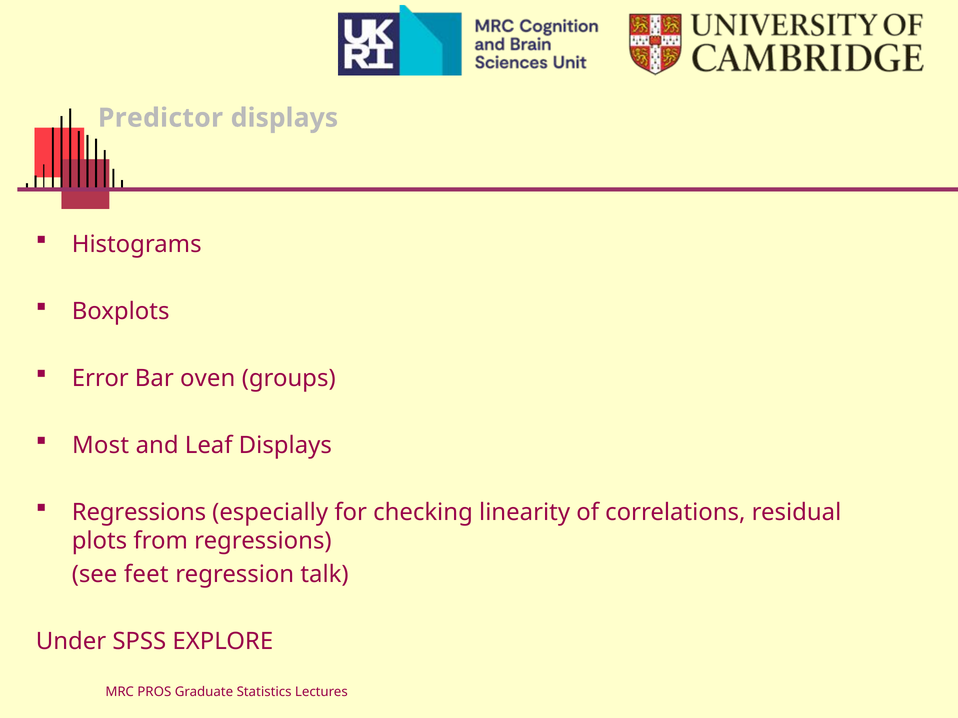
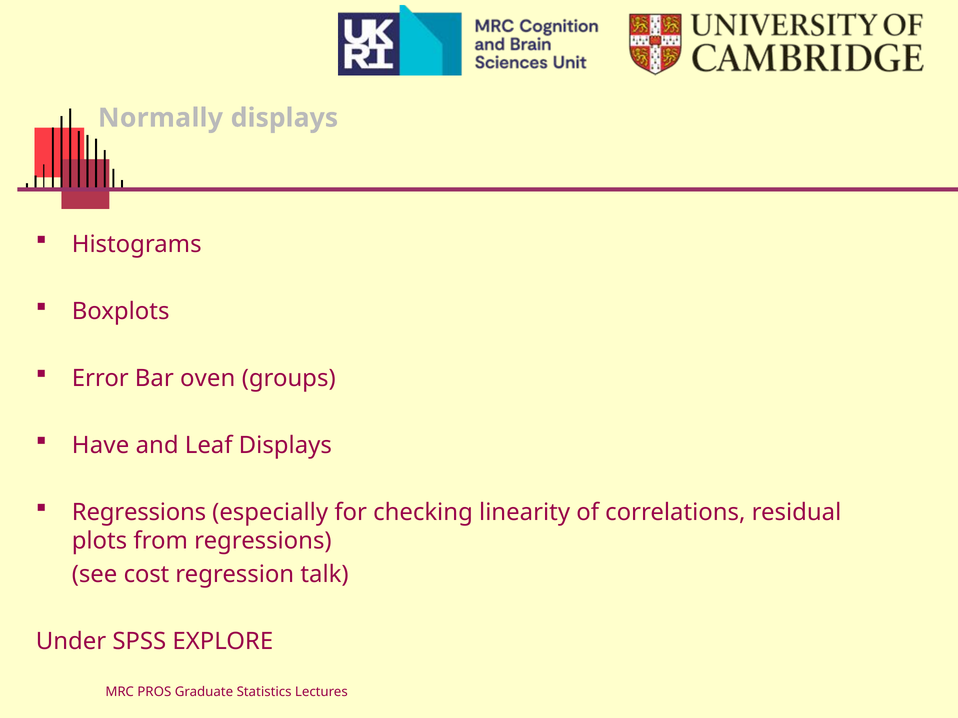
Predictor: Predictor -> Normally (160, 118)
Most: Most -> Have (101, 446)
feet: feet -> cost (146, 575)
